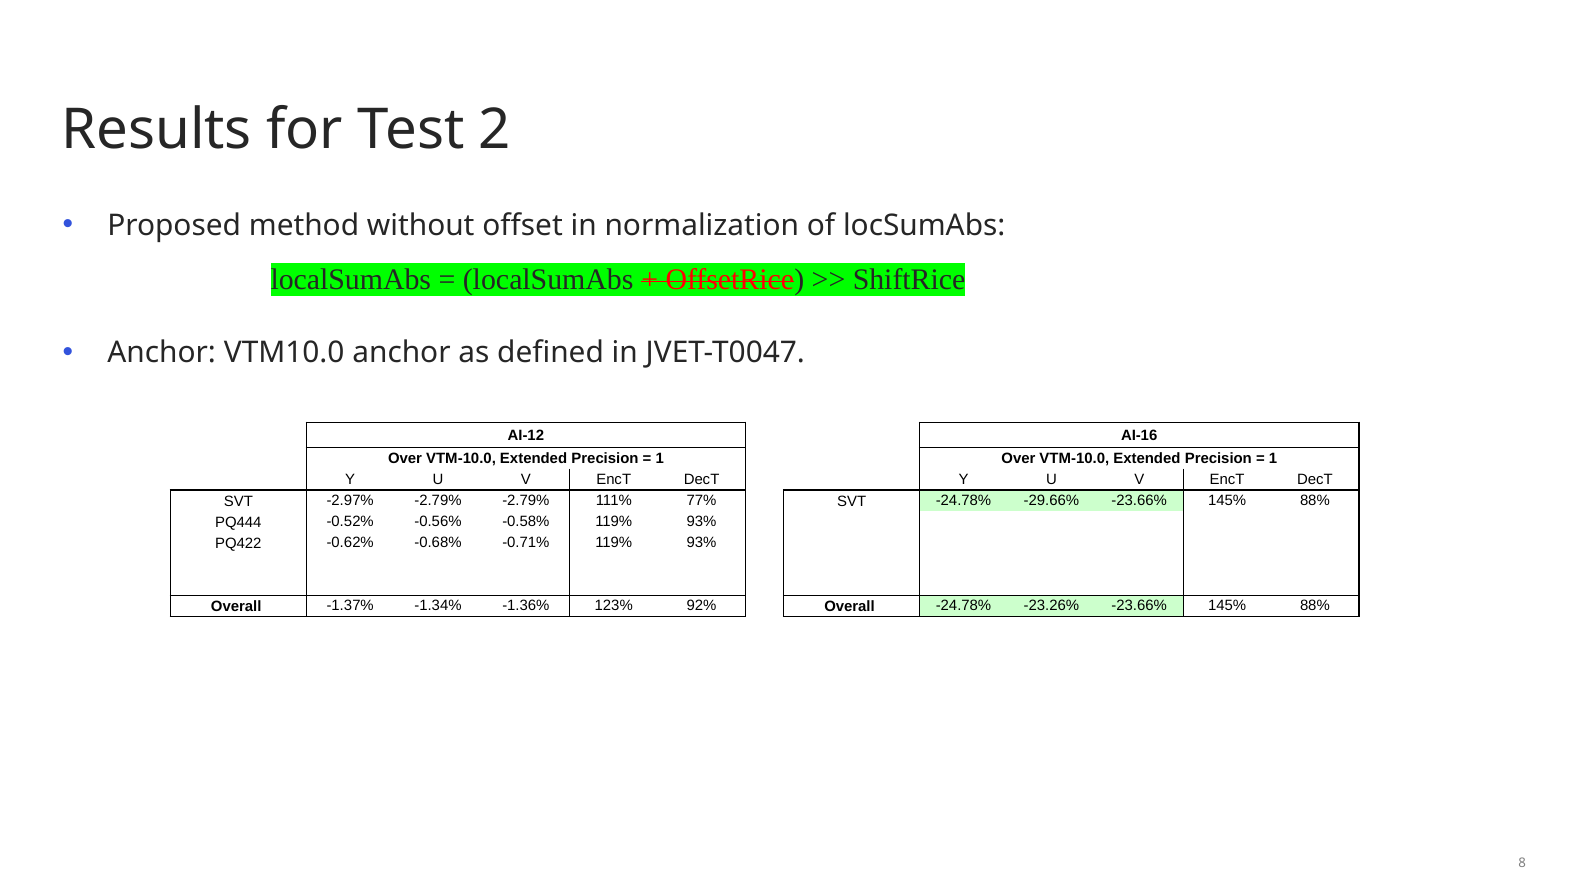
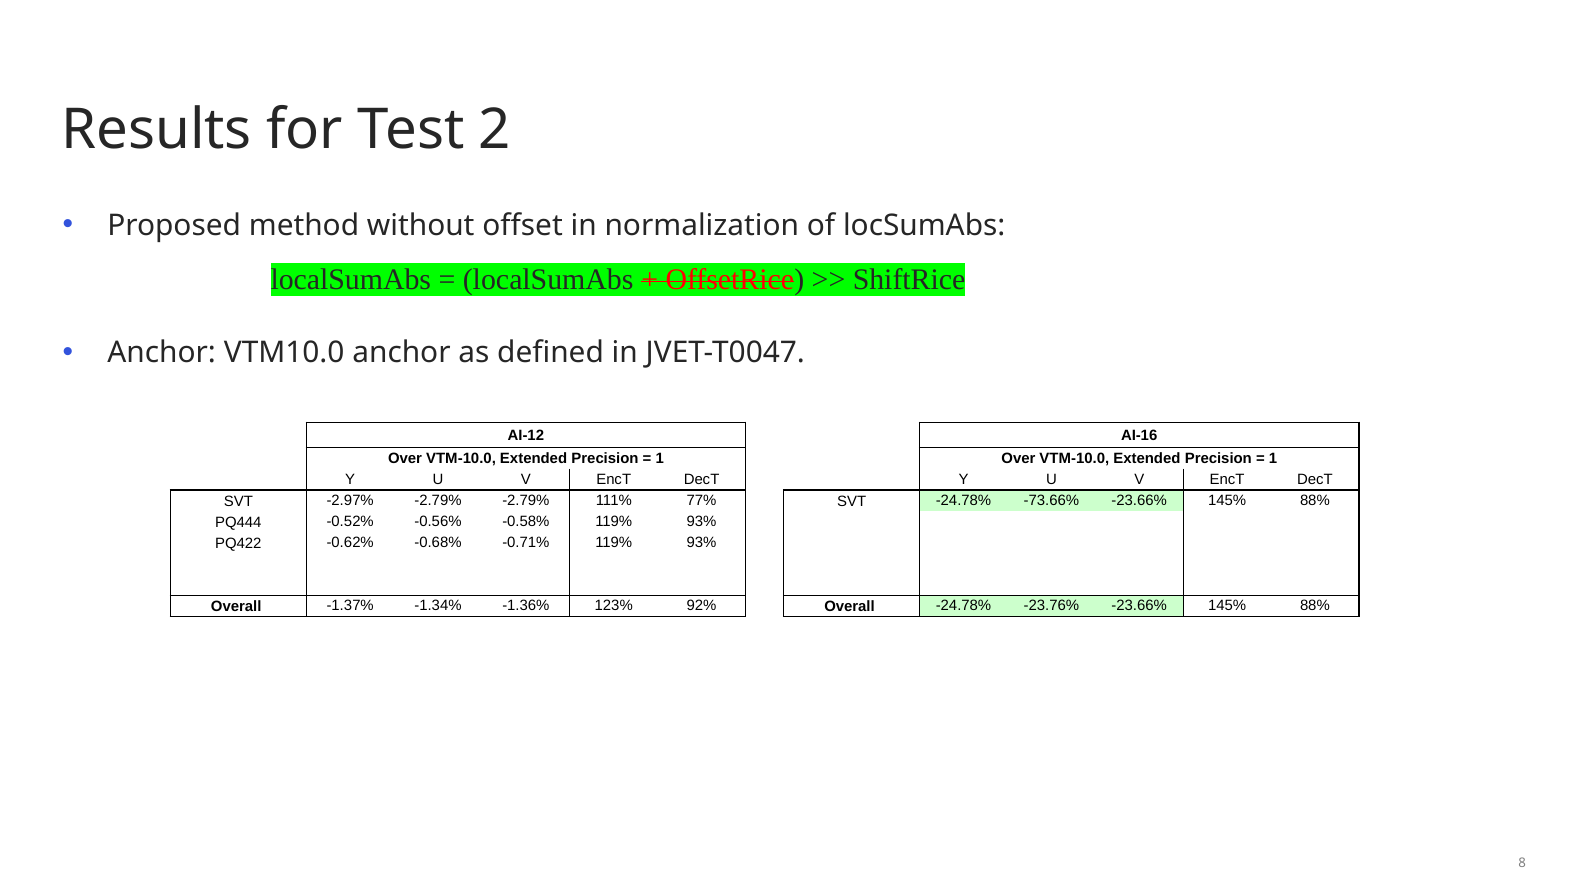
-29.66%: -29.66% -> -73.66% (1051, 501)
-23.26%: -23.26% -> -23.76% (1051, 606)
